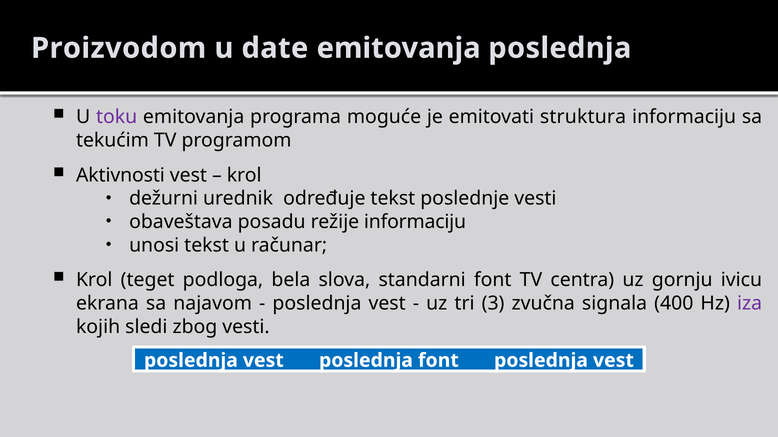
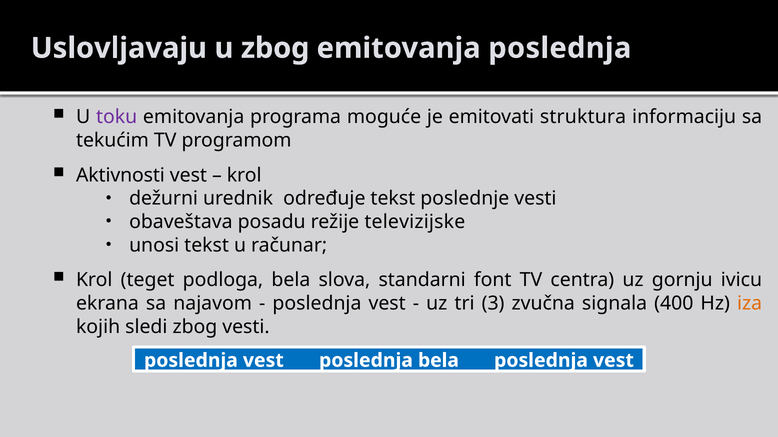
Proizvodom: Proizvodom -> Uslovljavaju (119, 48)
u date: date -> zbog (275, 48)
režije informaciju: informaciju -> televizijske (415, 222)
iza colour: purple -> orange (750, 304)
poslednja font: font -> bela (438, 361)
